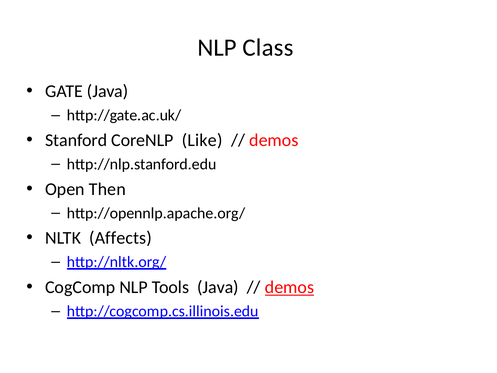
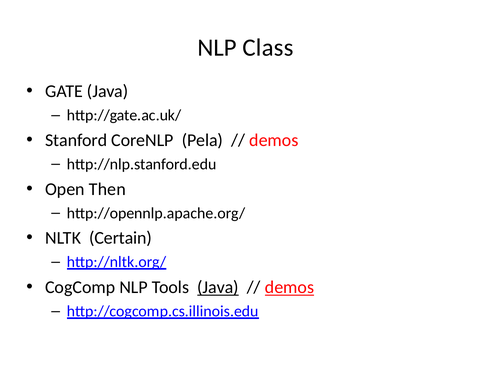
Like: Like -> Pela (202, 140)
Affects: Affects -> Certain (121, 238)
Java underline: none -> present (218, 287)
